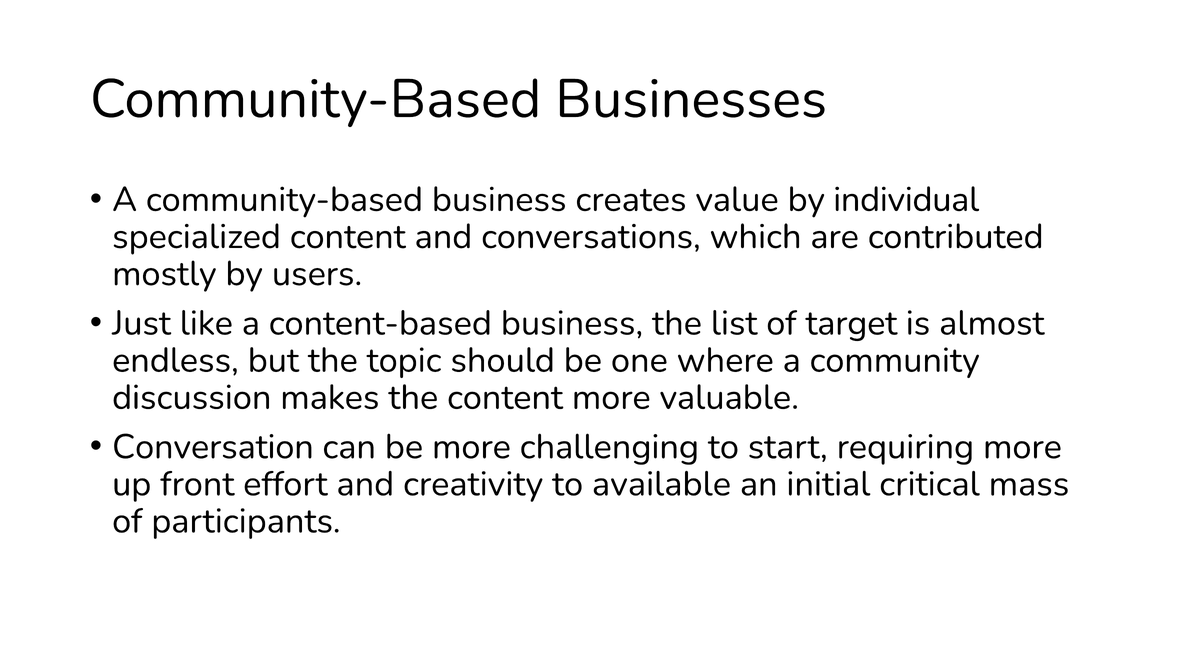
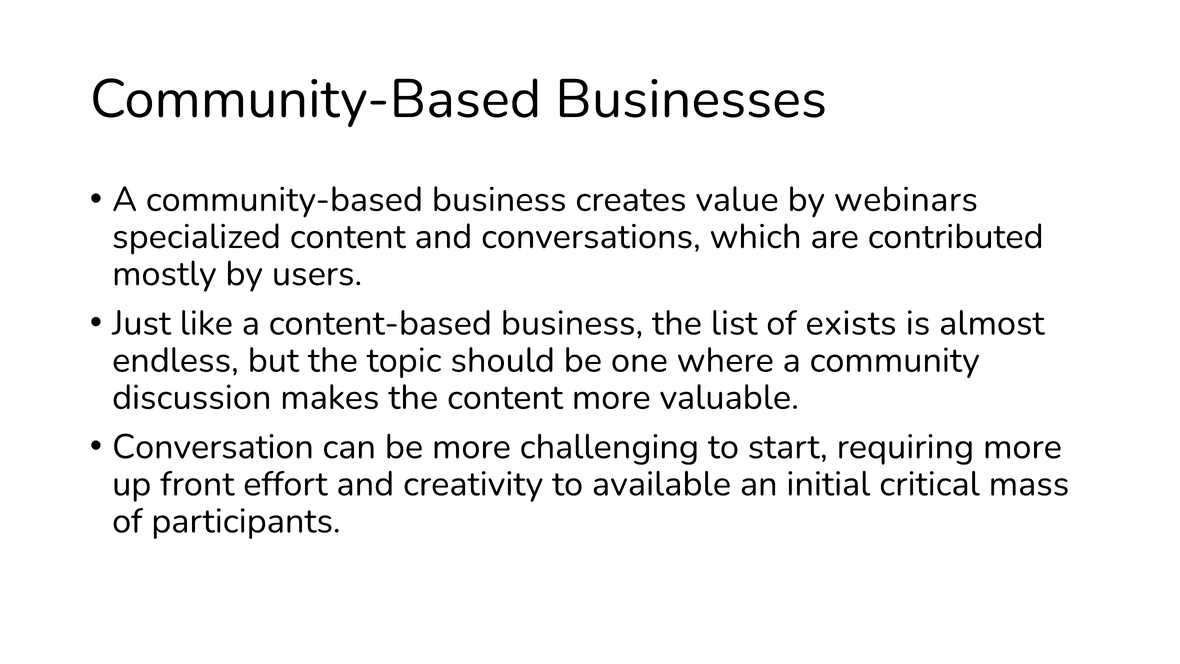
individual: individual -> webinars (906, 199)
target: target -> exists (851, 323)
